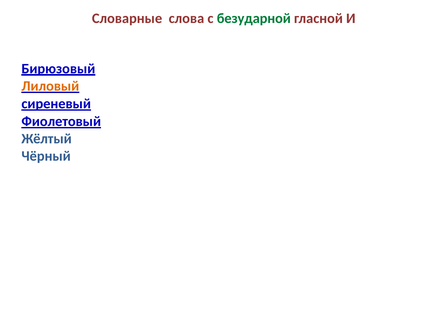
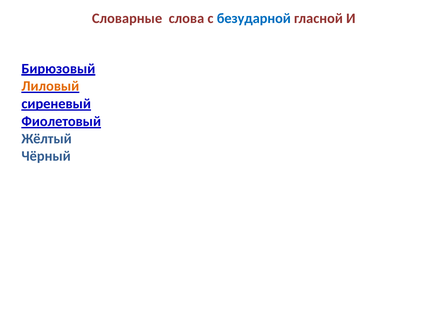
безударной colour: green -> blue (254, 19)
